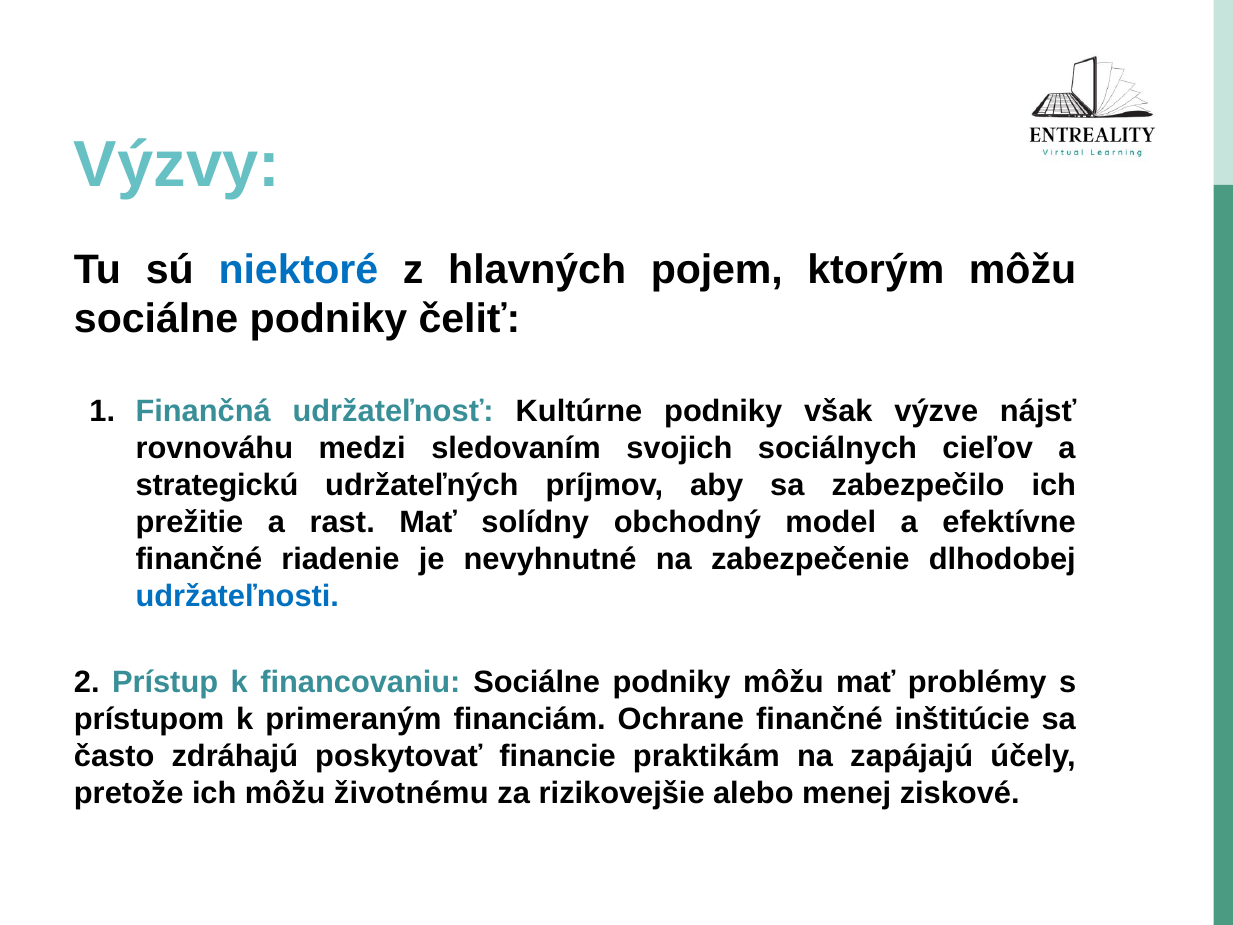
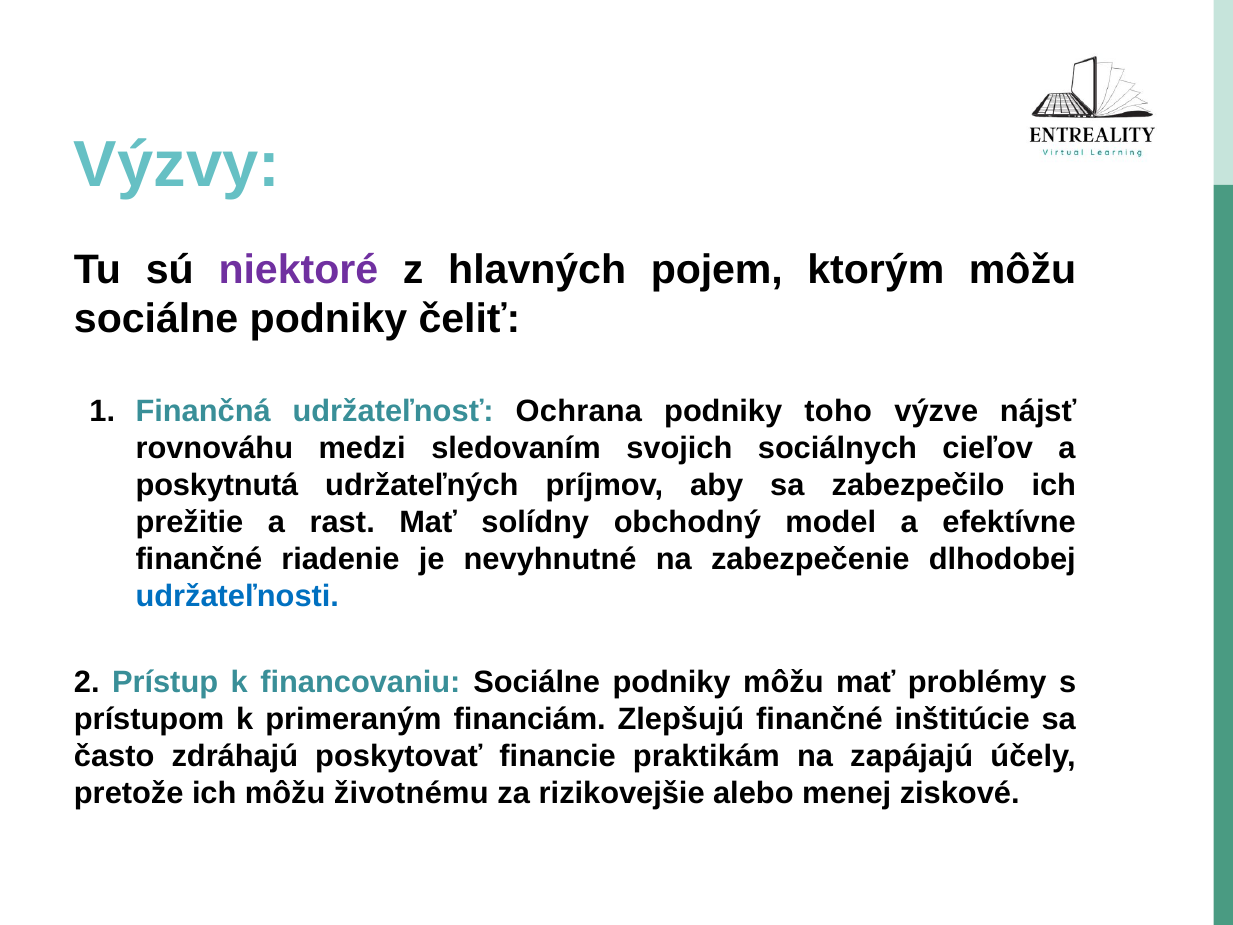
niektoré colour: blue -> purple (298, 270)
Kultúrne: Kultúrne -> Ochrana (579, 411)
však: však -> toho (838, 411)
strategickú: strategickú -> poskytnutá (217, 485)
Ochrane: Ochrane -> Zlepšujú (681, 719)
